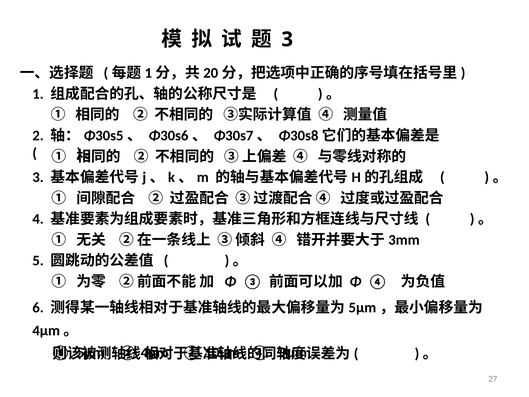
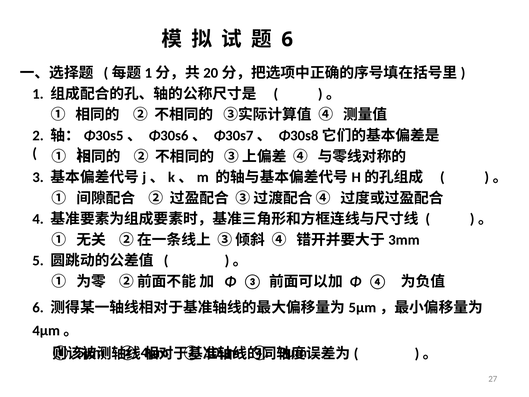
3: 3 -> 6 (287, 39)
